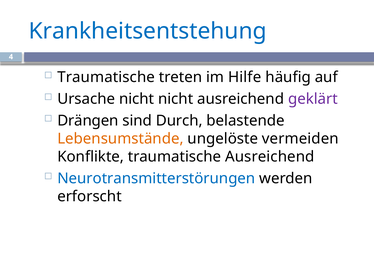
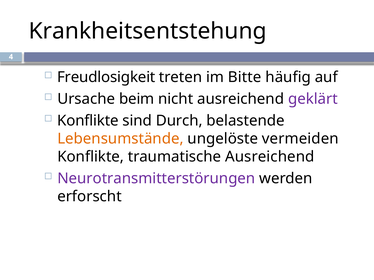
Krankheitsentstehung colour: blue -> black (148, 31)
Traumatische: Traumatische -> Freudlosigkeit (106, 77)
Hilfe: Hilfe -> Bitte (245, 77)
Ursache nicht: nicht -> beim (137, 99)
Drängen: Drängen -> Konflikte (88, 121)
Neurotransmitterstörungen colour: blue -> purple (156, 179)
